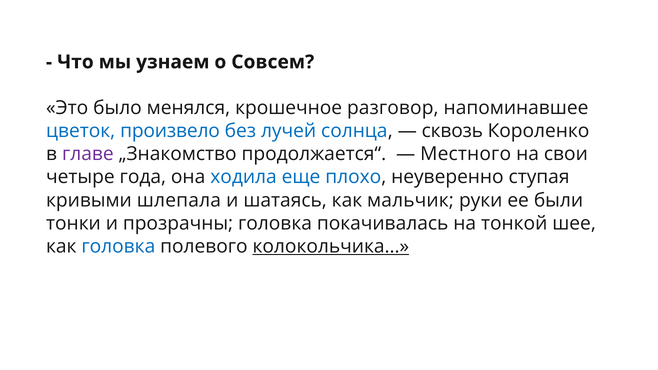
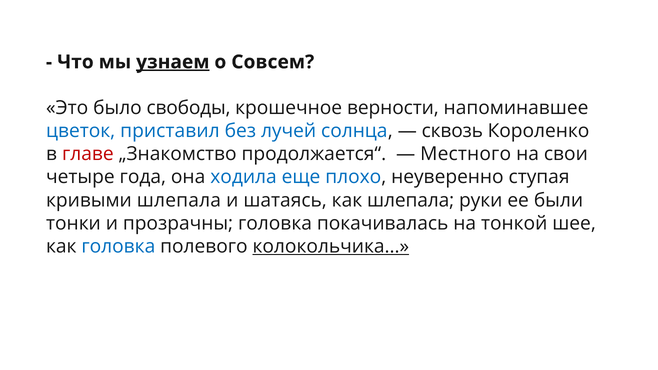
узнаем underline: none -> present (173, 62)
менялся: менялся -> свободы (189, 108)
разговор: разговор -> верности (393, 108)
произвело: произвело -> приставил (170, 131)
главе colour: purple -> red (88, 154)
как мальчик: мальчик -> шлепала (411, 200)
